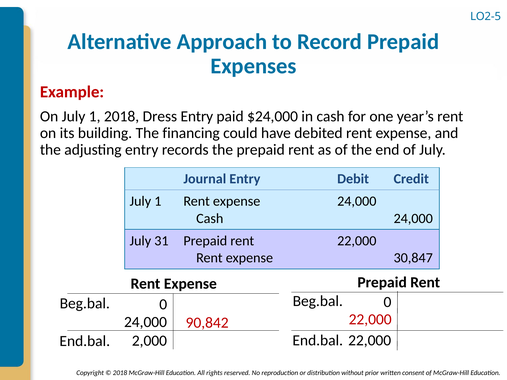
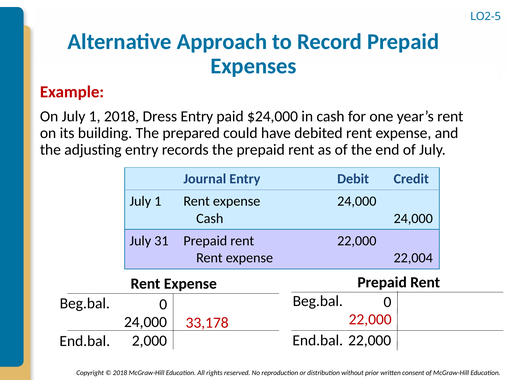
financing: financing -> prepared (191, 133)
30,847: 30,847 -> 22,004 (413, 258)
90,842: 90,842 -> 33,178 (207, 323)
